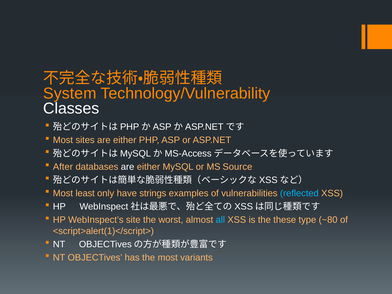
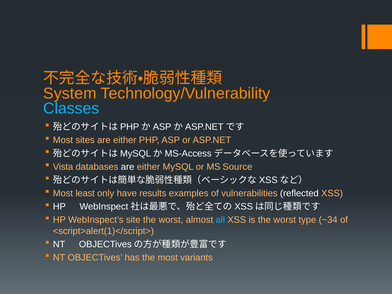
Classes colour: white -> light blue (71, 109)
After: After -> Vista (63, 167)
strings: strings -> results (153, 193)
reflected colour: light blue -> white (299, 193)
is the these: these -> worst (285, 220)
~80: ~80 -> ~34 (328, 220)
